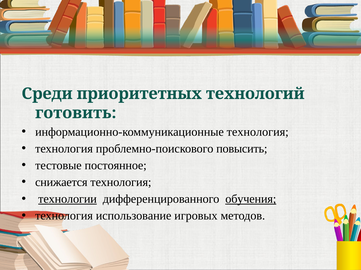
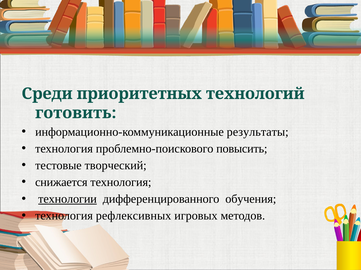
информационно-коммуникационные технология: технология -> результаты (258, 132)
постоянное: постоянное -> творческий (116, 166)
обучения underline: present -> none (251, 200)
использование: использование -> рефлексивных (134, 216)
